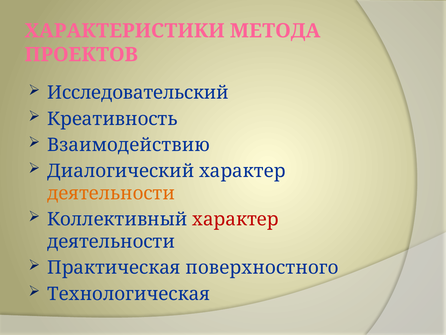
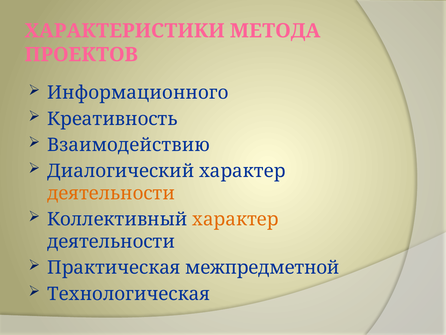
Исследовательский: Исследовательский -> Информационного (138, 93)
характер colour: red -> orange (235, 219)
поверхностного: поверхностного -> межпредметной (262, 267)
